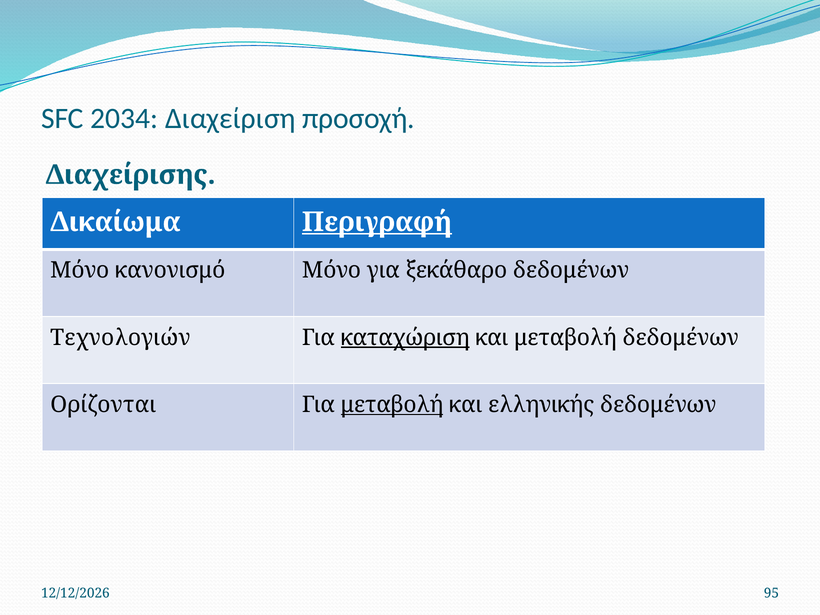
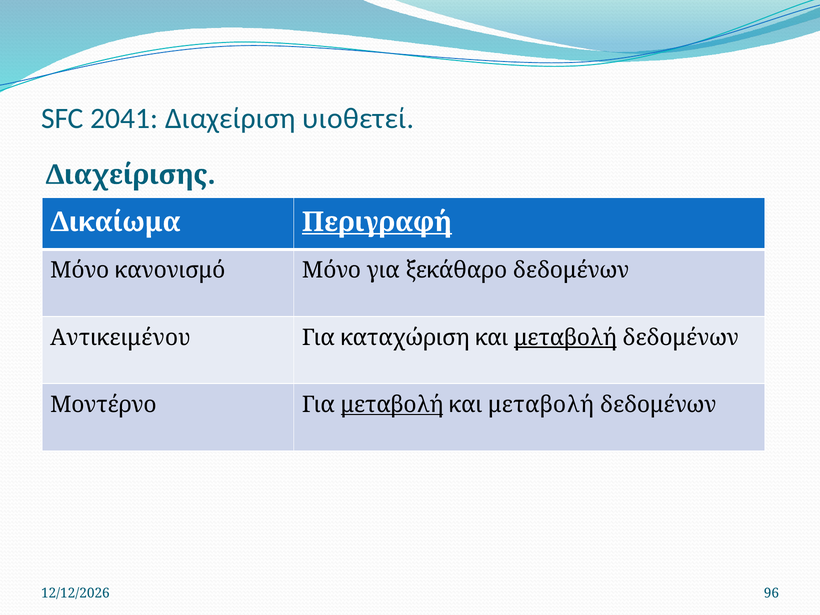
2034: 2034 -> 2041 (124, 118)
προσοχή: προσοχή -> υιοθετεί (358, 118)
Τεχνολογιών: Τεχνολογιών -> Αντικειμένου (120, 338)
καταχώριση underline: present -> none (405, 338)
μεταβολή underline: none -> present (565, 338)
Ορίζονται: Ορίζονται -> Μοντέρνο (103, 405)
ελληνικής: ελληνικής -> μεταβολή (541, 405)
95: 95 -> 96 (771, 593)
